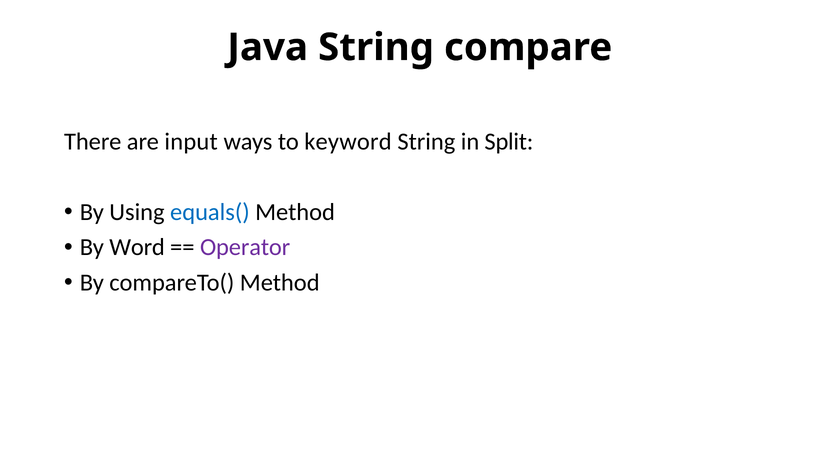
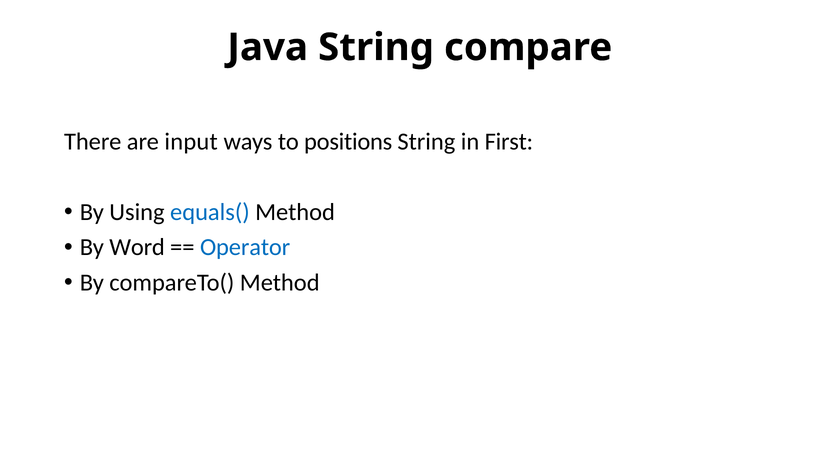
keyword: keyword -> positions (348, 142)
Split: Split -> First (509, 142)
Operator colour: purple -> blue (245, 248)
